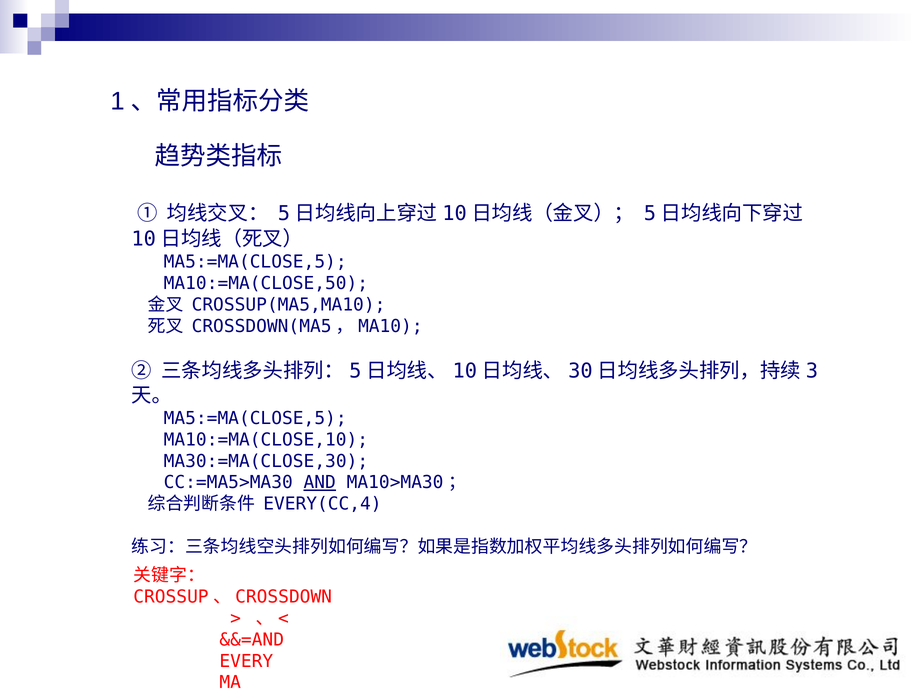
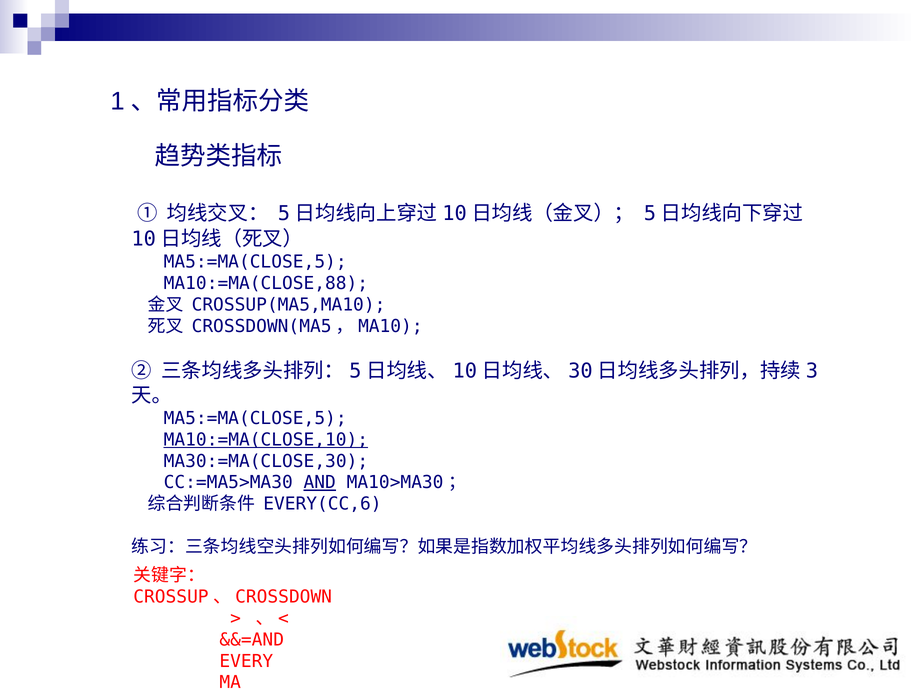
MA10:=MA(CLOSE,50: MA10:=MA(CLOSE,50 -> MA10:=MA(CLOSE,88 (266, 283)
MA10:=MA(CLOSE,10 underline: none -> present (266, 439)
EVERY(CC,4: EVERY(CC,4 -> EVERY(CC,6 (322, 504)
